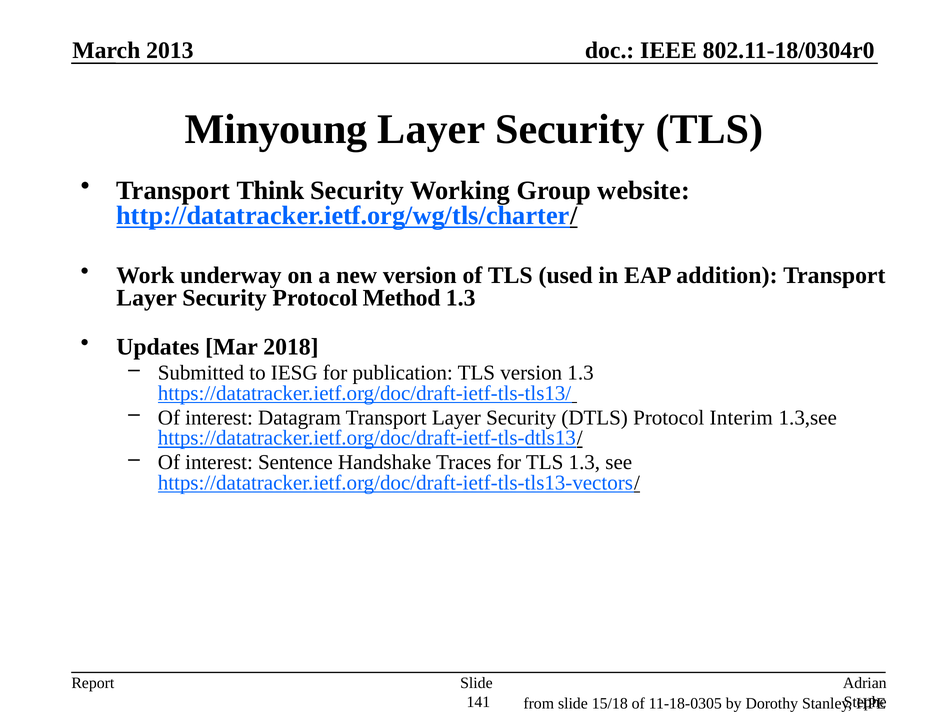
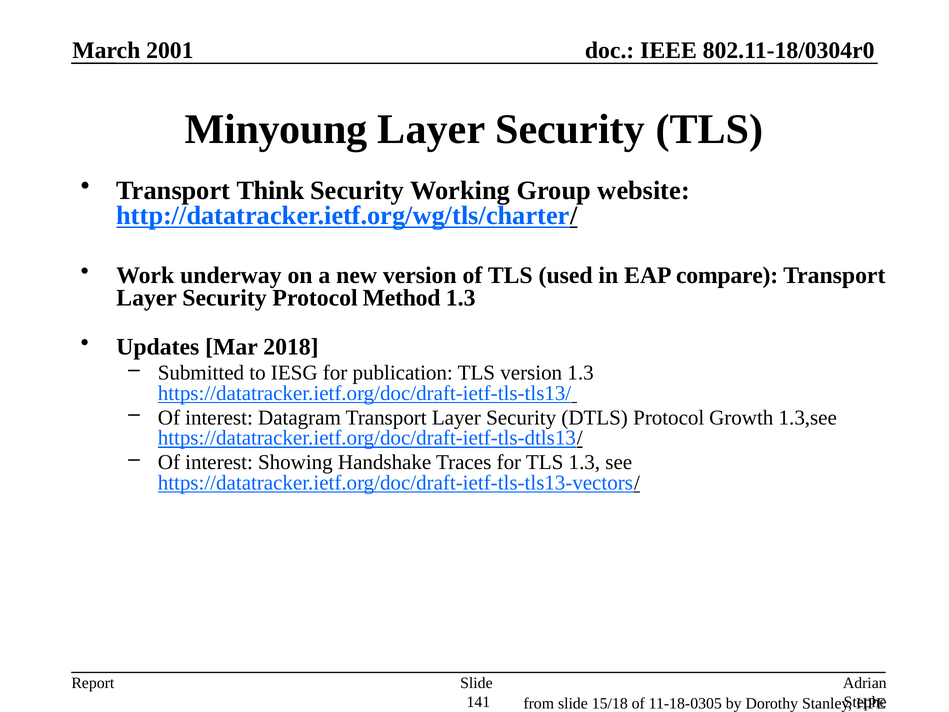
2013: 2013 -> 2001 (170, 51)
addition: addition -> compare (727, 275)
Interim: Interim -> Growth (741, 417)
Sentence: Sentence -> Showing (295, 462)
